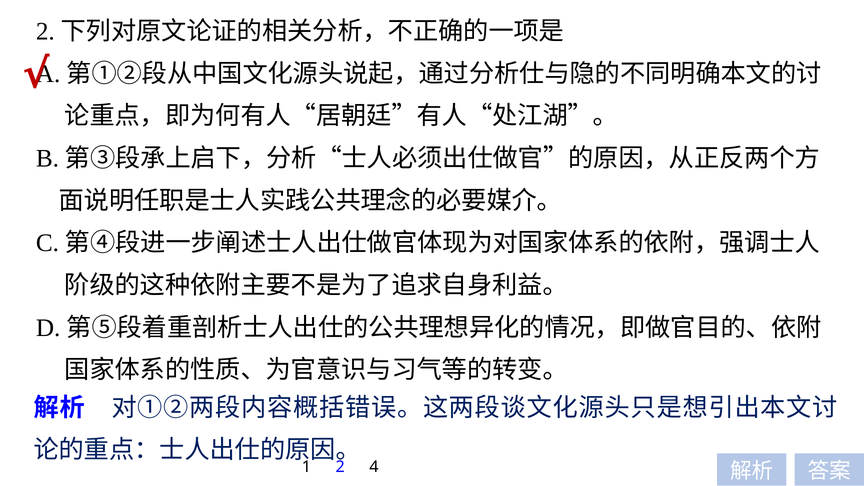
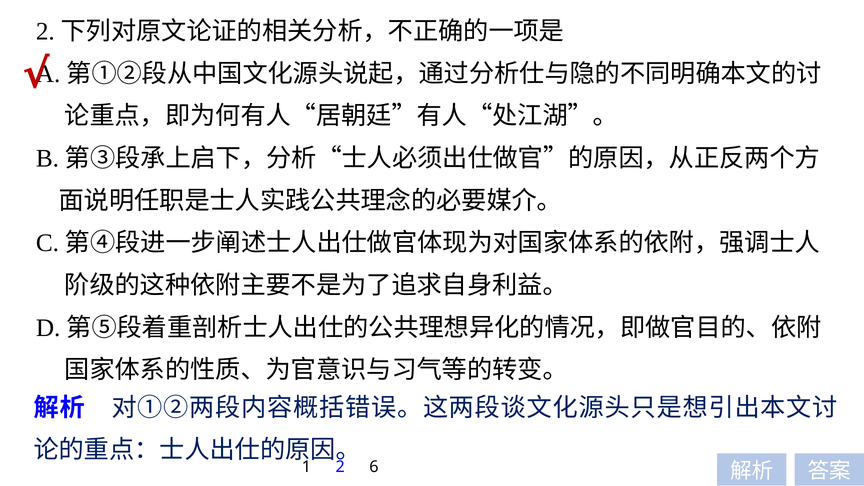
4: 4 -> 6 (374, 467)
